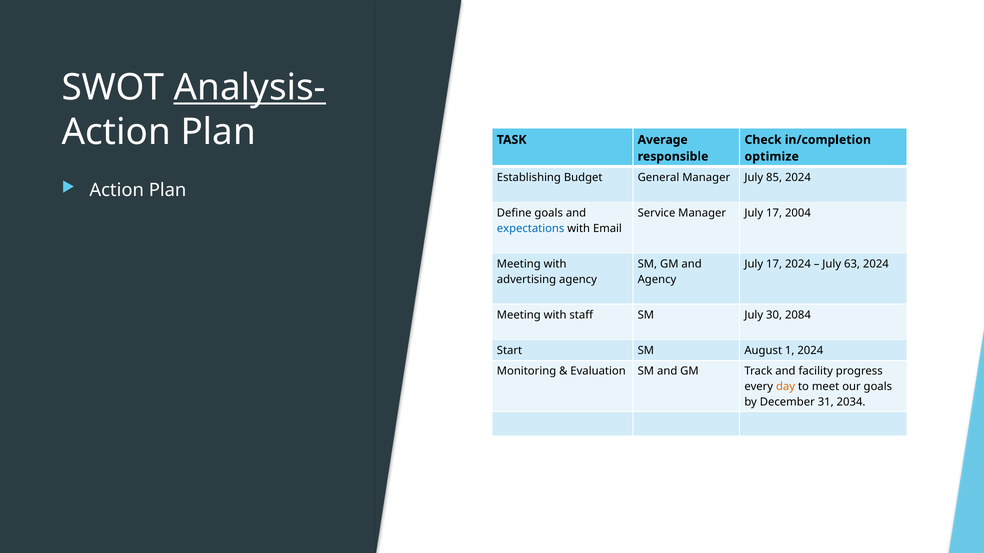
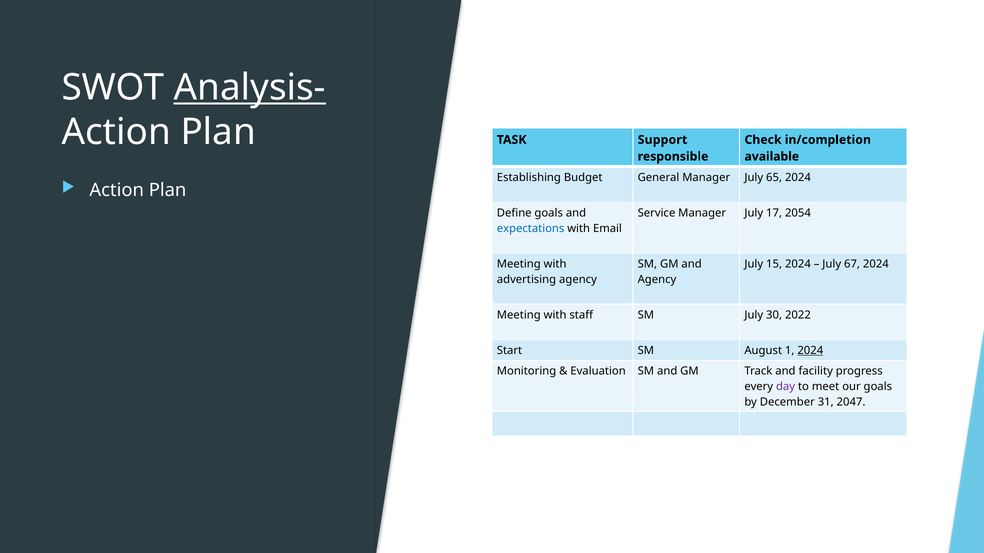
Average: Average -> Support (662, 140)
optimize: optimize -> available (772, 157)
85: 85 -> 65 (774, 178)
2004: 2004 -> 2054 (798, 213)
17: 17 -> 15 (774, 264)
63: 63 -> 67 (852, 264)
2084: 2084 -> 2022 (798, 315)
2024 underline: none -> present (810, 351)
day colour: orange -> purple (786, 387)
2034: 2034 -> 2047 (851, 402)
